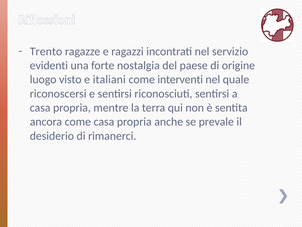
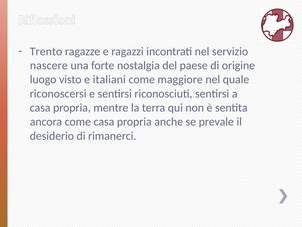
evidenti: evidenti -> nascere (49, 65)
interventi: interventi -> maggiore (180, 79)
